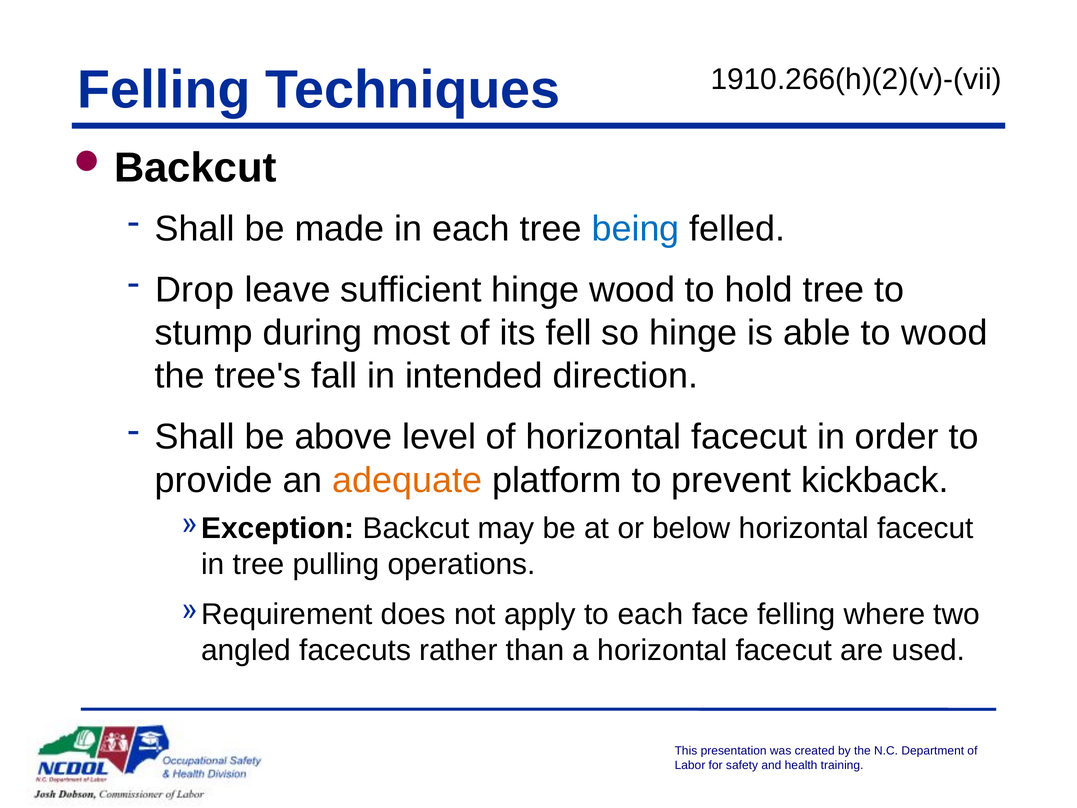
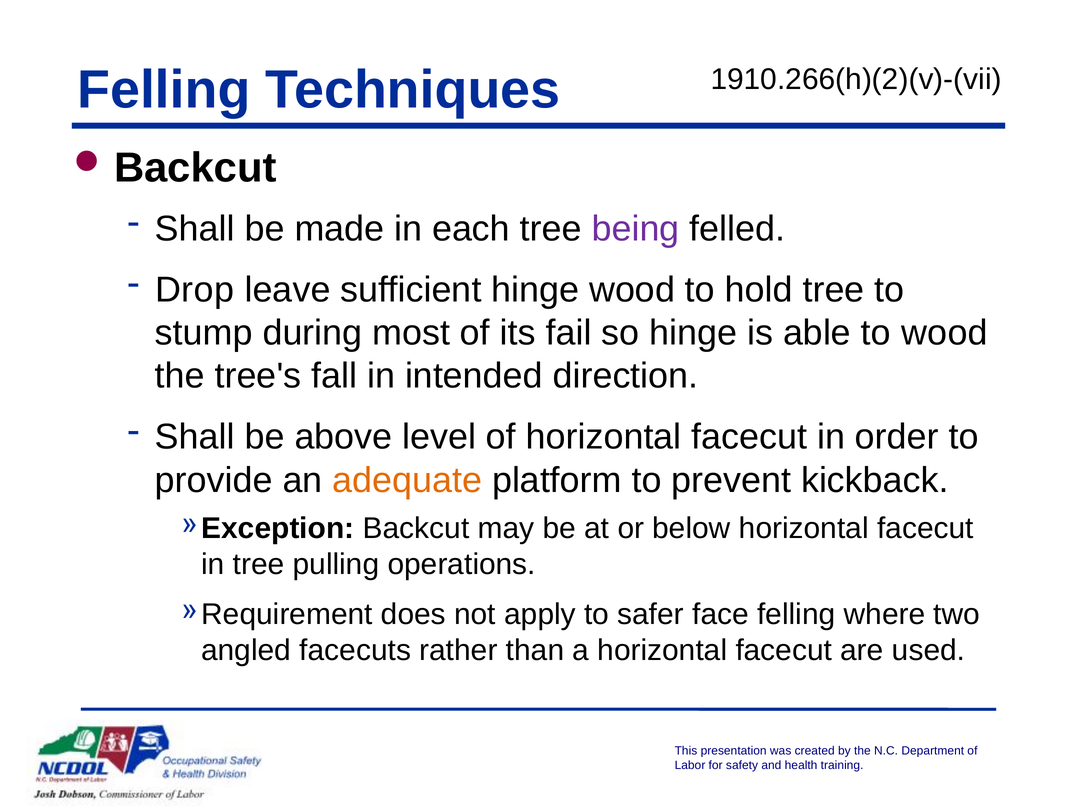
being colour: blue -> purple (636, 229)
fell: fell -> fail (569, 333)
to each: each -> safer (651, 614)
